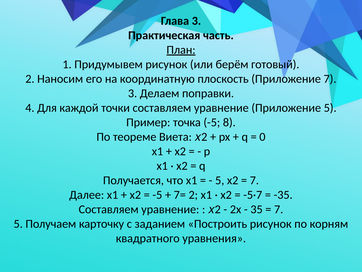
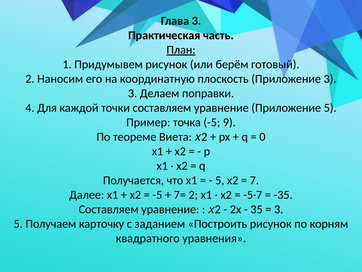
Приложение 7: 7 -> 3 (330, 79)
8: 8 -> 9 (229, 122)
7: 7 -> 3 (279, 209)
